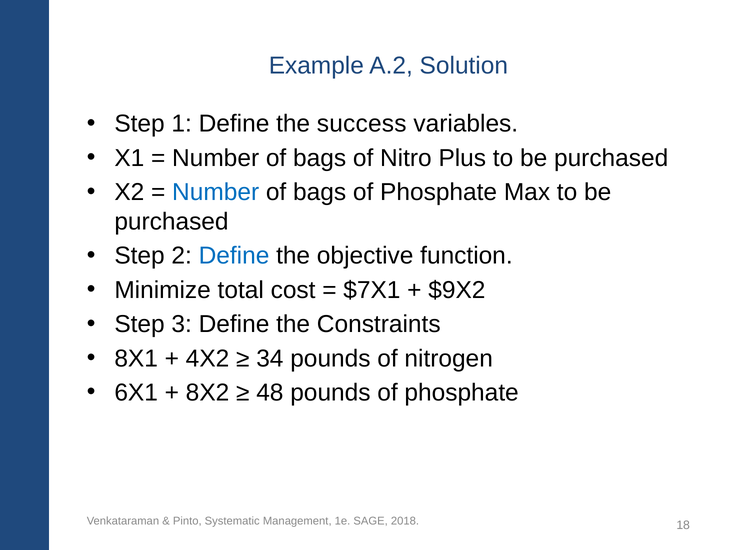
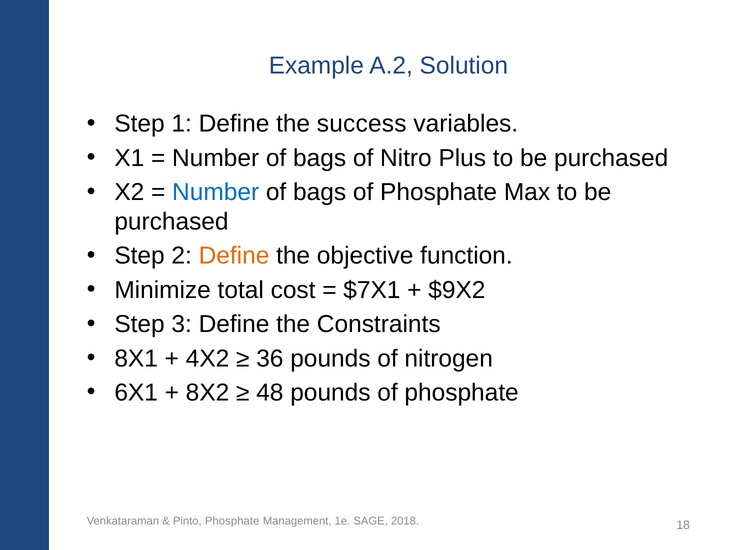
Define colour: blue -> orange (234, 256)
34: 34 -> 36 (270, 359)
Pinto Systematic: Systematic -> Phosphate (232, 521)
